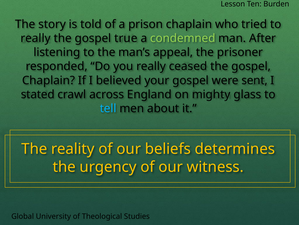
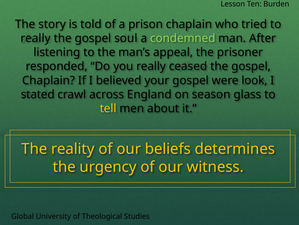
true: true -> soul (126, 38)
sent: sent -> look (255, 80)
mighty: mighty -> season (211, 94)
tell colour: light blue -> yellow (108, 108)
